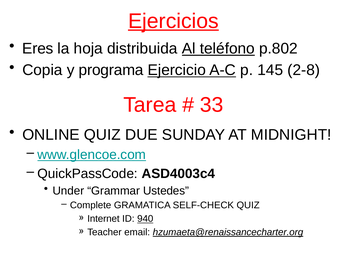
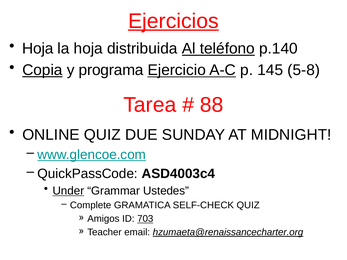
Eres: Eres -> Hoja (38, 49)
p.802: p.802 -> p.140 (278, 49)
Copia underline: none -> present (42, 70)
2-8: 2-8 -> 5-8 (304, 70)
33: 33 -> 88 (212, 105)
Under underline: none -> present (68, 191)
Internet: Internet -> Amigos (103, 219)
940: 940 -> 703 (145, 219)
